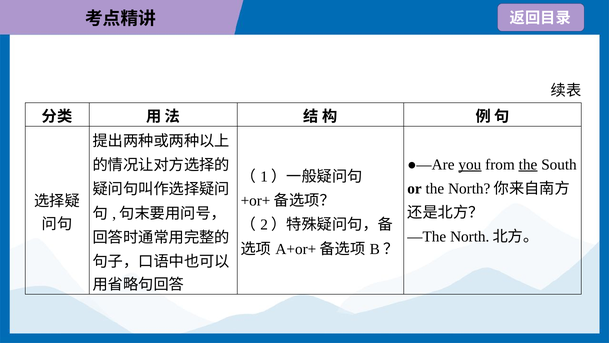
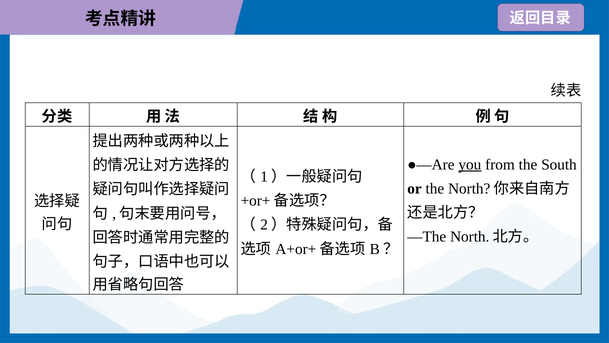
the underline: present -> none (528, 164)
